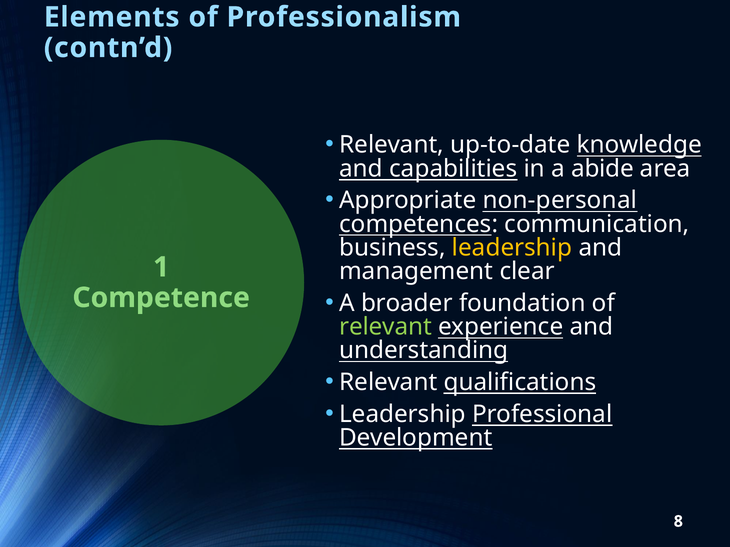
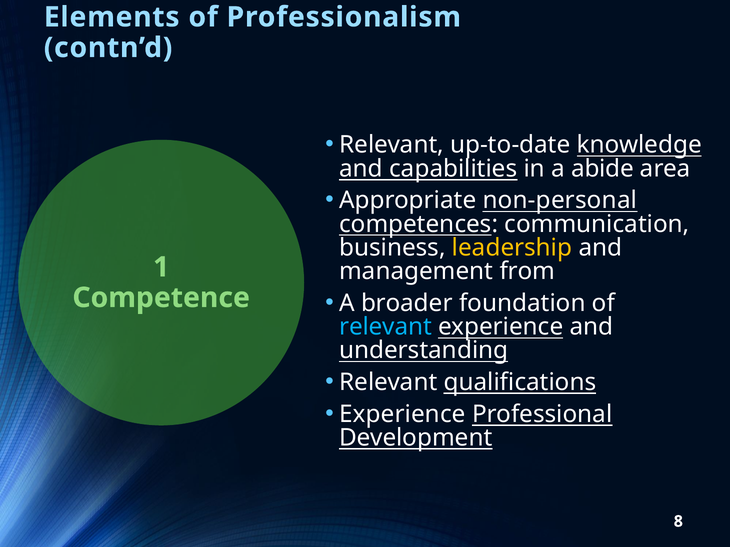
clear: clear -> from (527, 272)
relevant colour: light green -> light blue (386, 327)
Leadership: Leadership -> Experience (402, 415)
